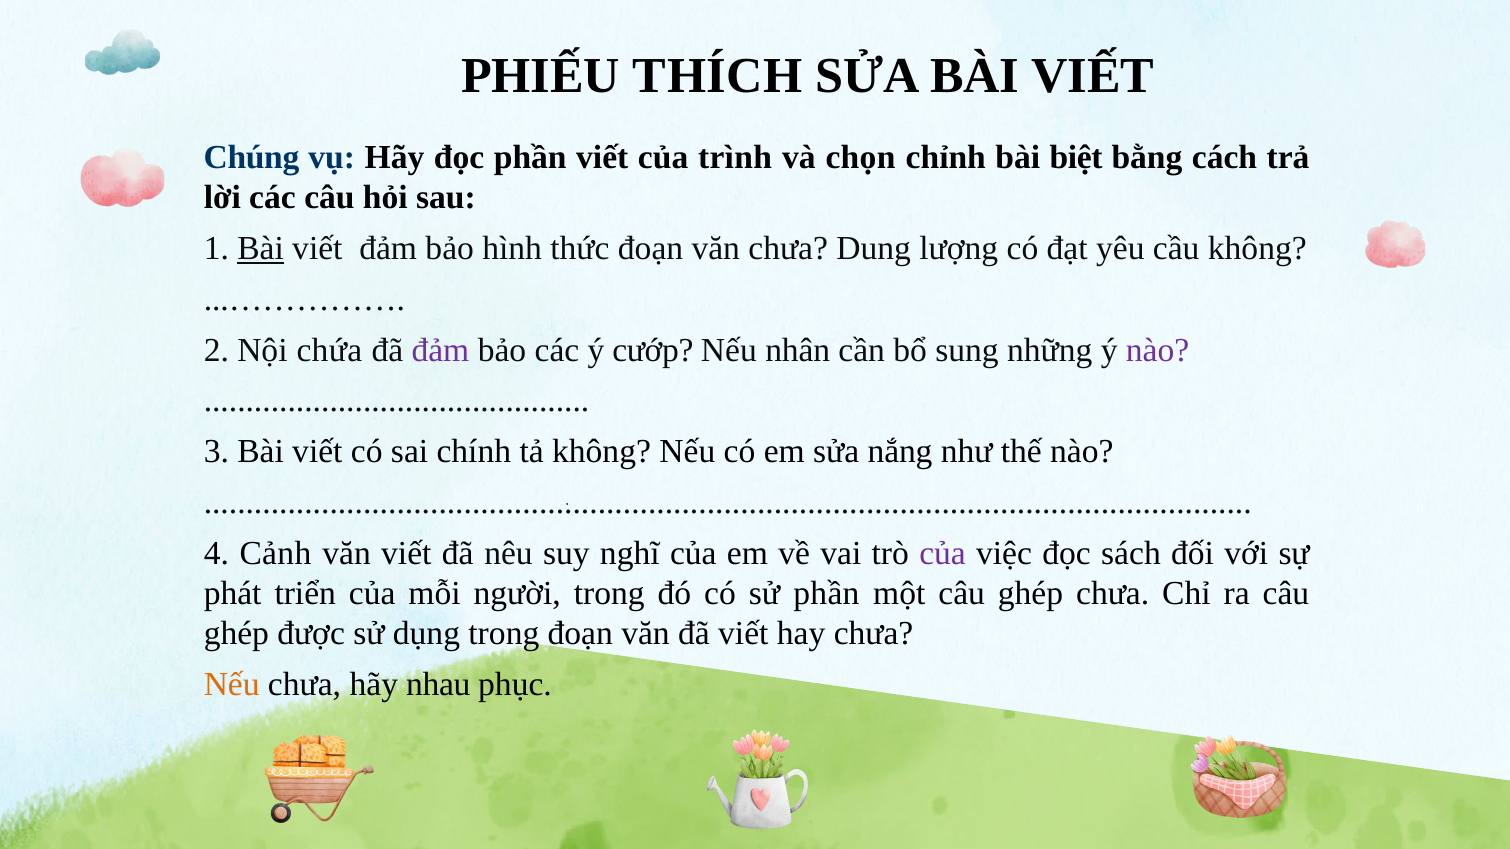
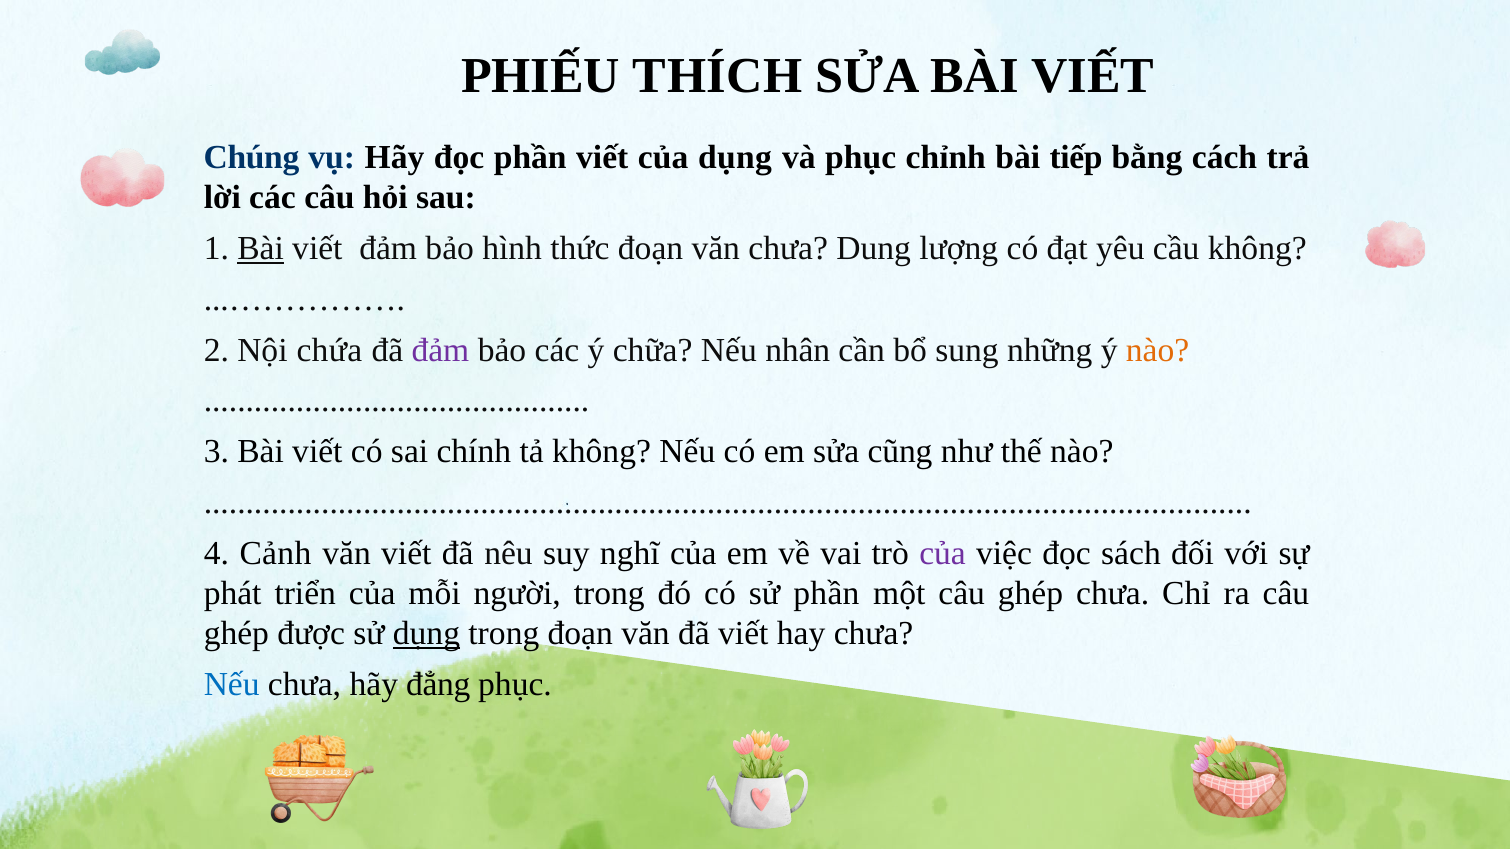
của trình: trình -> dụng (735, 158)
và chọn: chọn -> phục (861, 158)
biệt: biệt -> tiếp (1076, 158)
cướp: cướp -> chữa (653, 350)
nào colour: purple -> orange (1158, 350)
nắng: nắng -> cũng (900, 452)
dụng underline: none -> present (426, 634)
Nếu colour: orange -> blue (232, 685)
nhau: nhau -> đẳng (438, 685)
